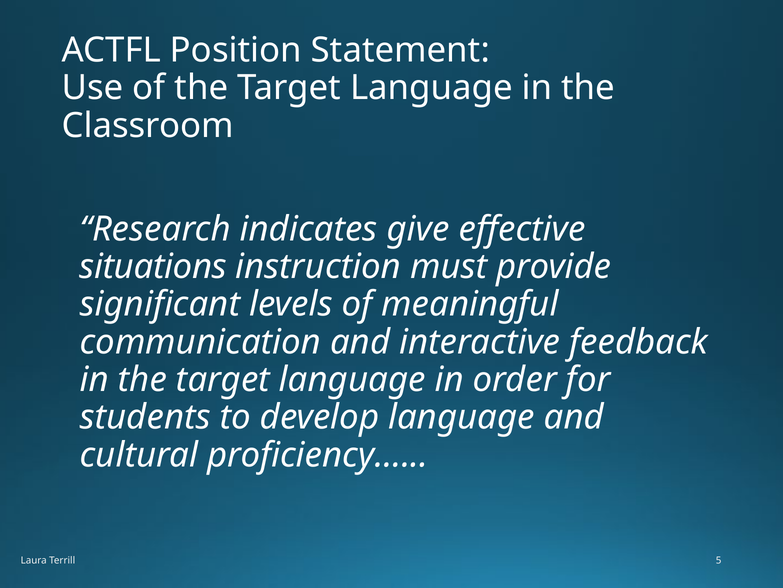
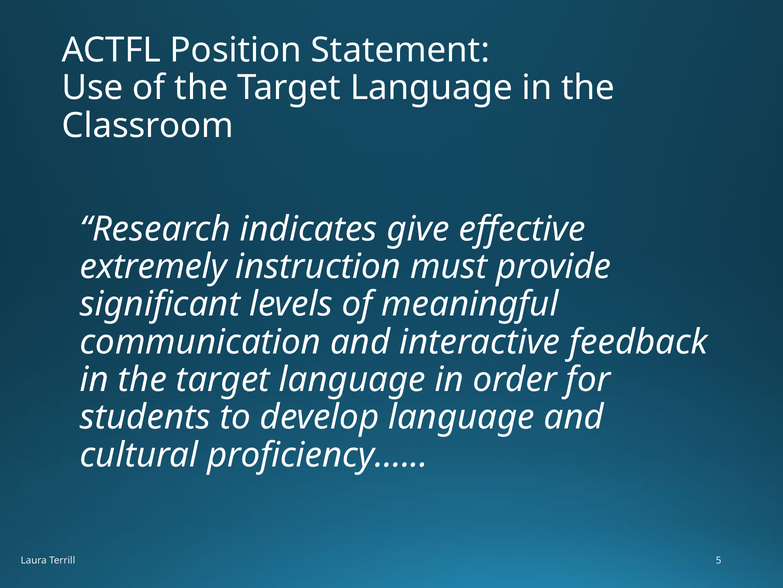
situations: situations -> extremely (153, 266)
